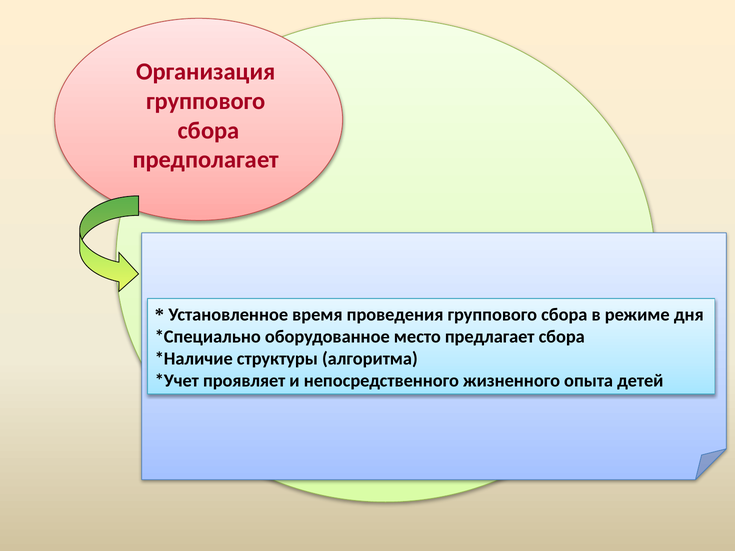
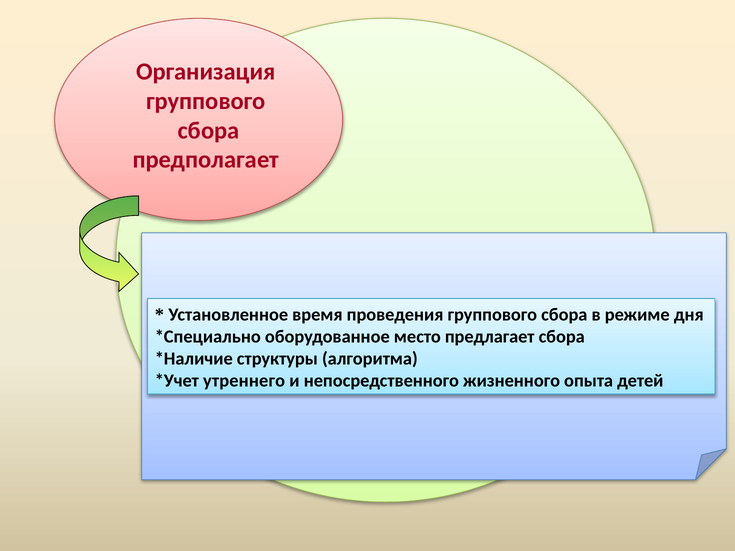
проявляет: проявляет -> утреннего (244, 381)
